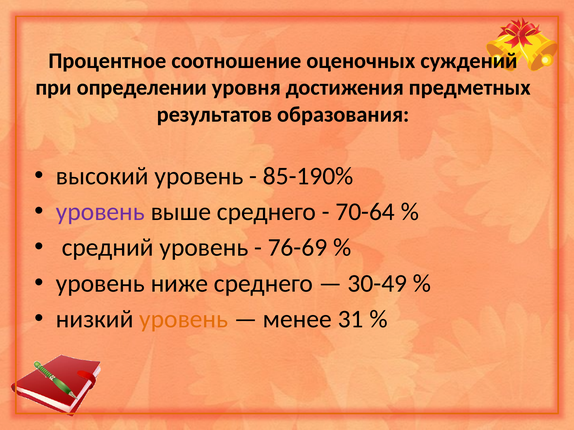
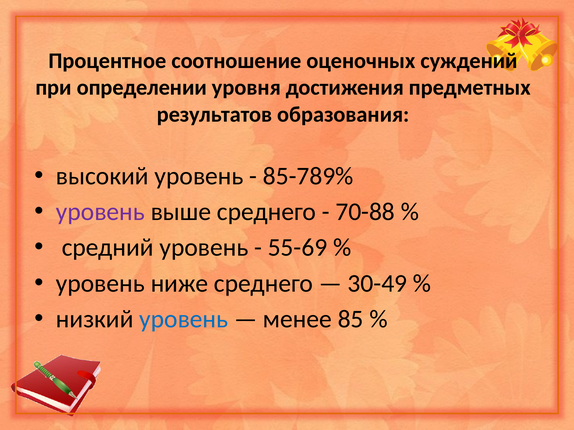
85-190%: 85-190% -> 85-789% (308, 176)
70-64: 70-64 -> 70-88 (365, 212)
76-69: 76-69 -> 55-69 (297, 248)
уровень colour: orange -> blue (184, 319)
31: 31 -> 85 (351, 319)
